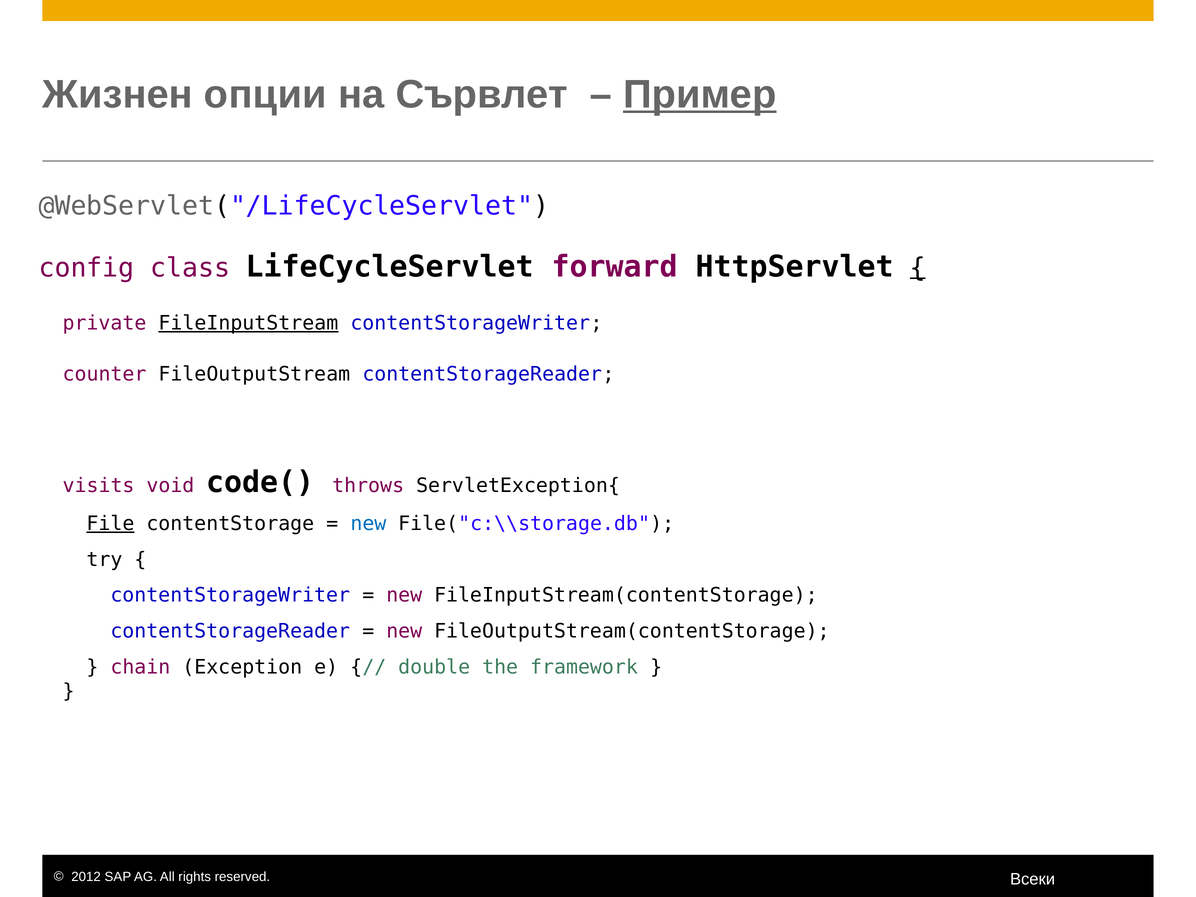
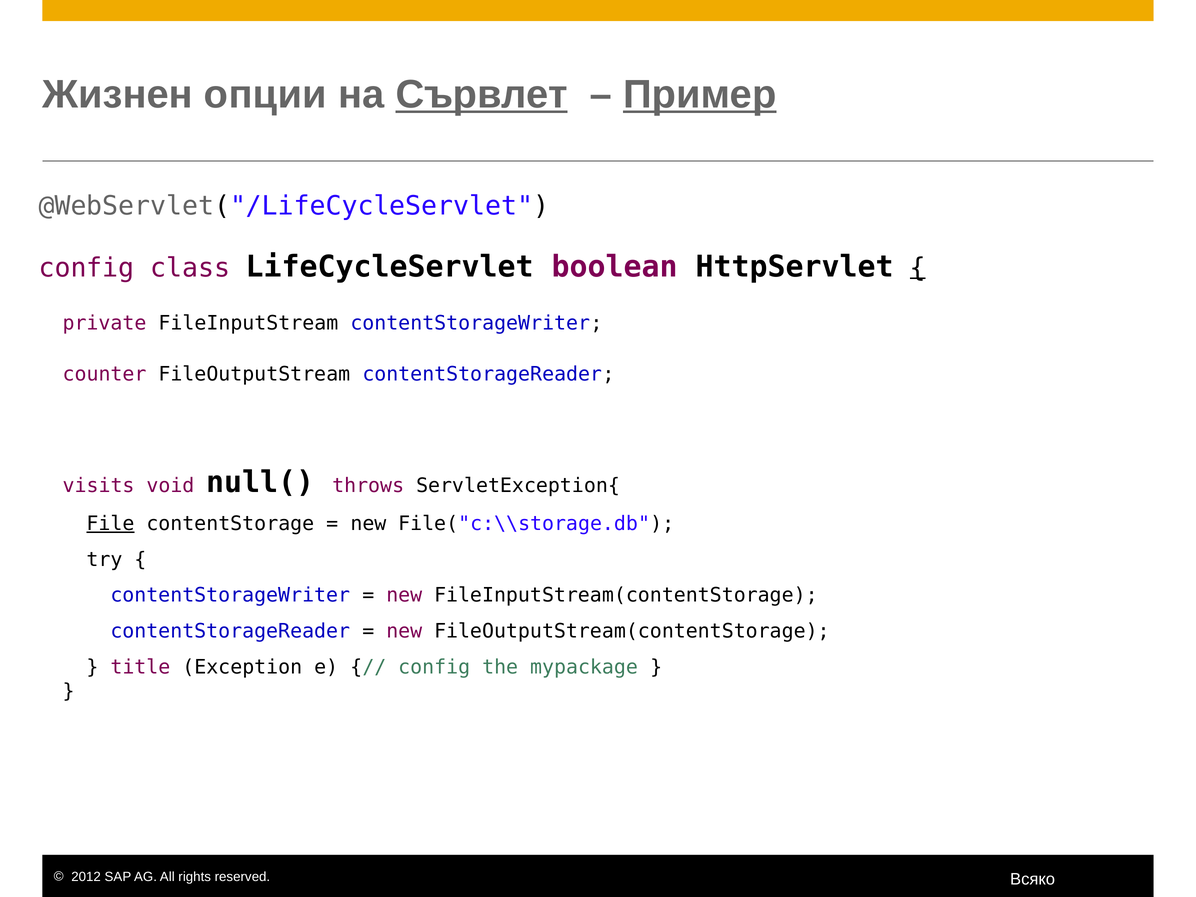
Сървлет underline: none -> present (482, 95)
forward: forward -> boolean (615, 267)
FileInputStream underline: present -> none (248, 323)
code(: code( -> null( (260, 482)
new colour: blue -> black (368, 524)
chain: chain -> title (140, 667)
double: double -> config (434, 667)
framework: framework -> mypackage (584, 667)
Всеки: Всеки -> Всяко (1033, 879)
